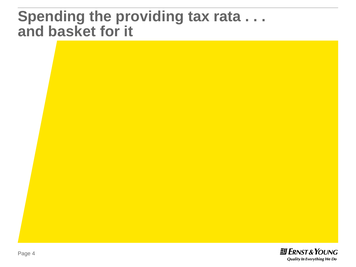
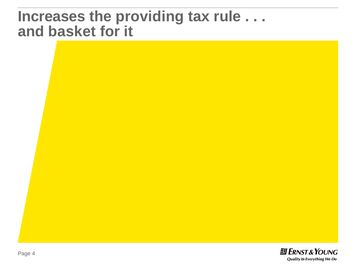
Spending: Spending -> Increases (52, 16)
rata: rata -> rule (227, 16)
